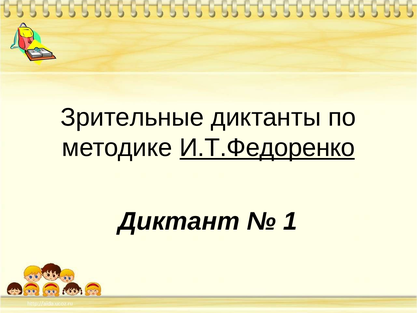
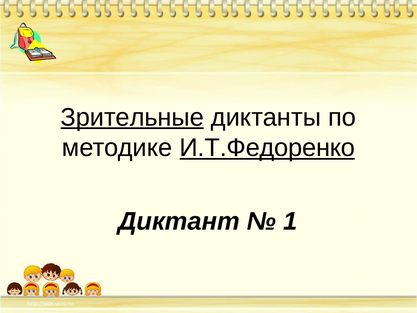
Зрительные underline: none -> present (132, 117)
